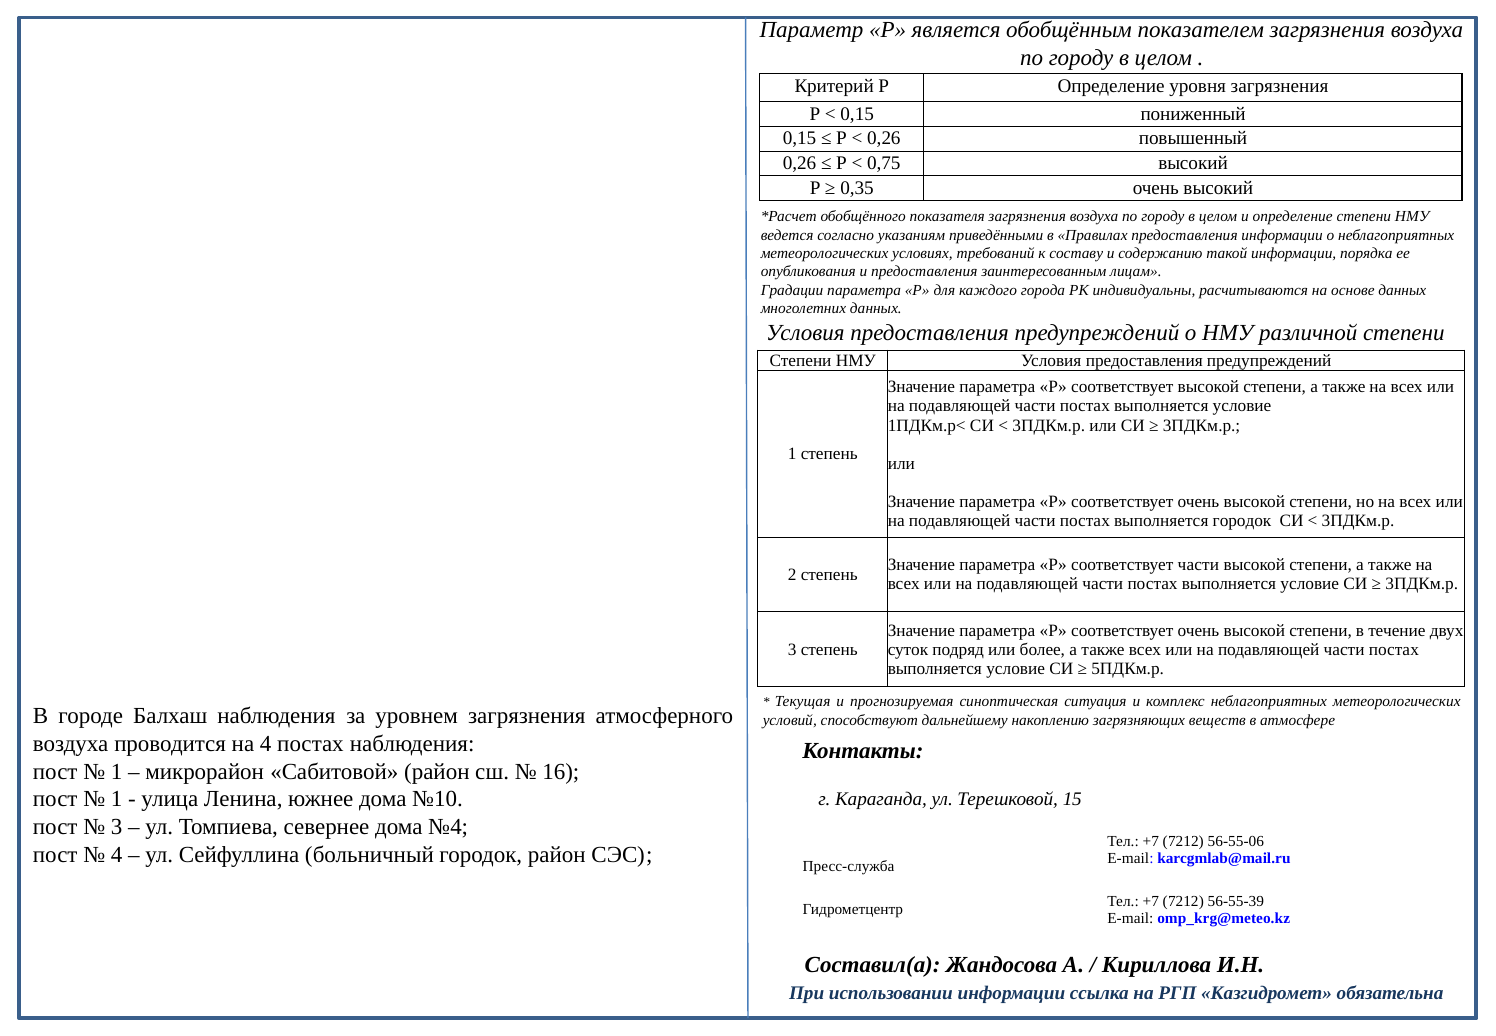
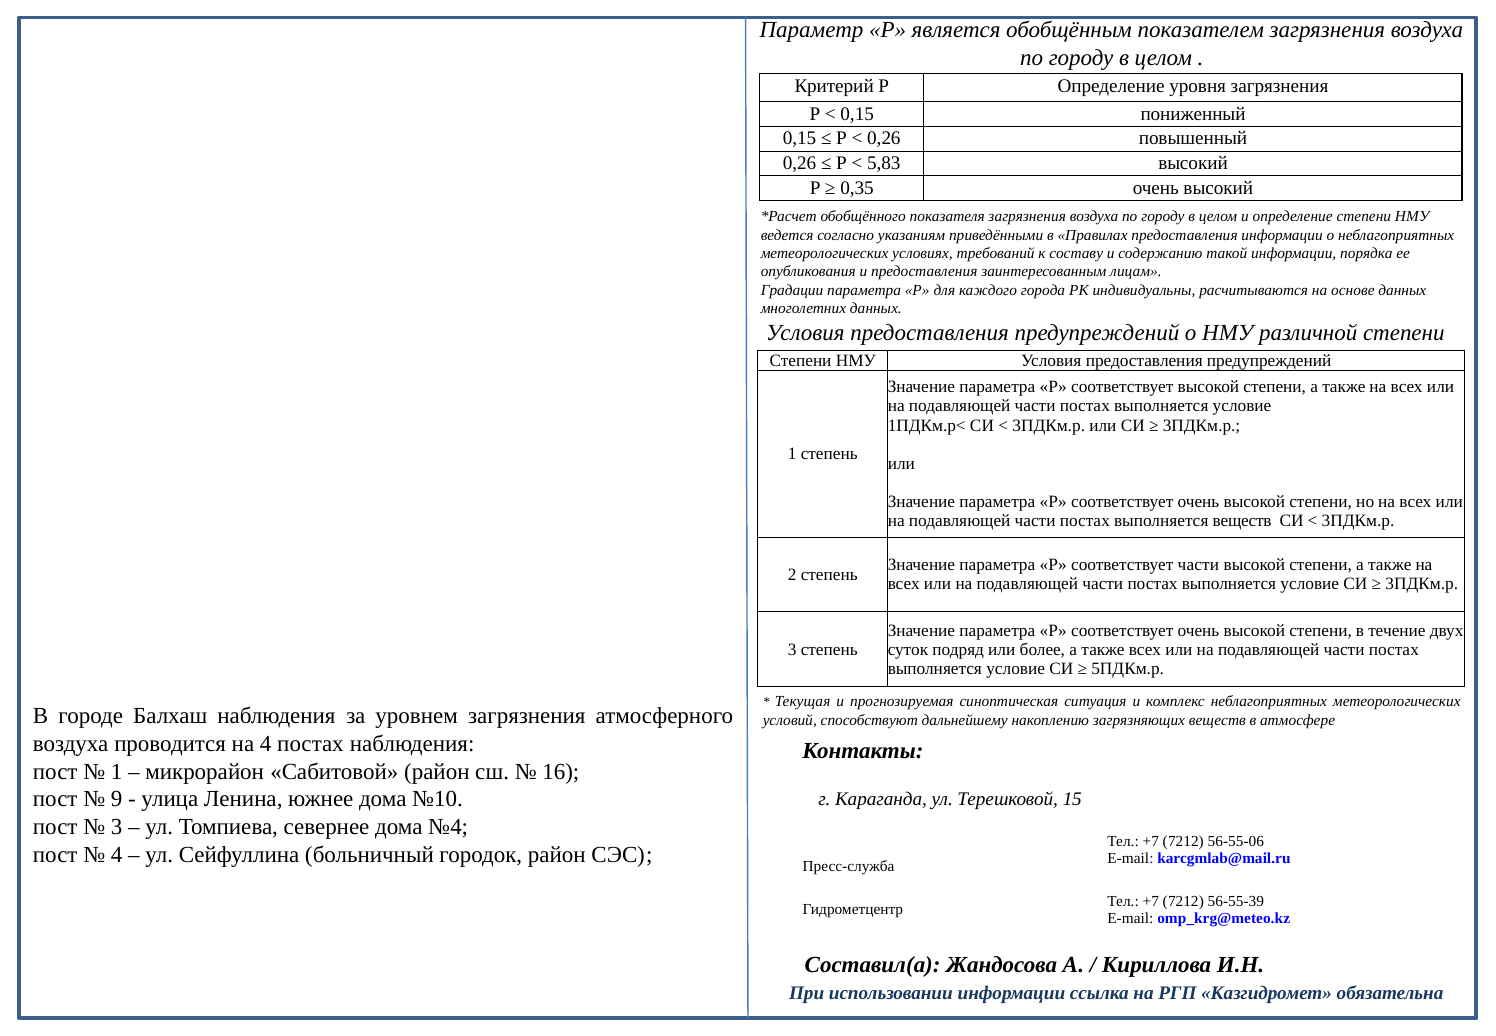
0,75: 0,75 -> 5,83 (884, 163)
выполняется городок: городок -> веществ (1242, 521)
1: 1 -> 9 (117, 799)
